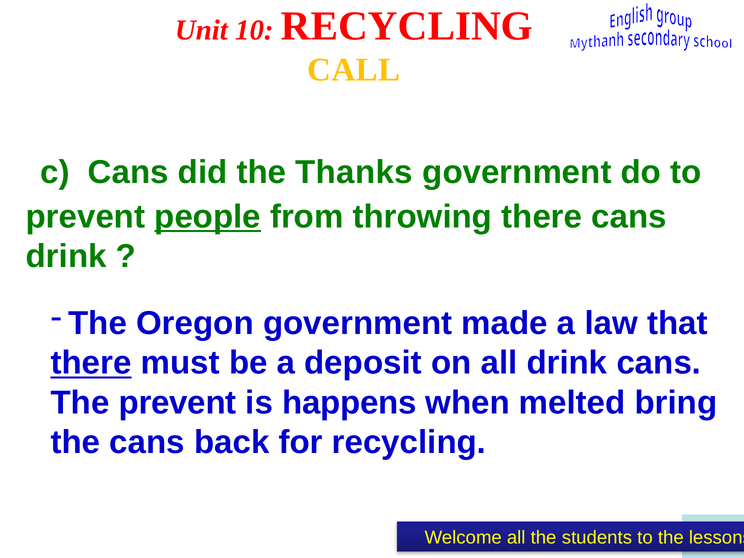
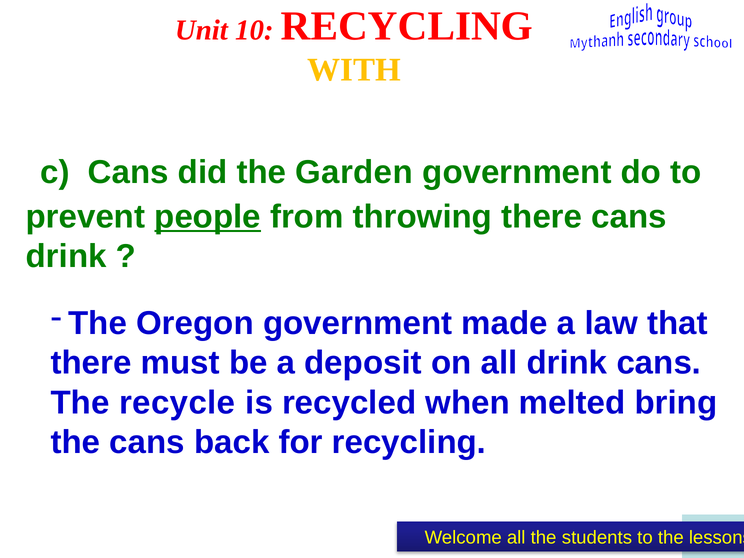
CALL: CALL -> WITH (354, 70)
Thanks: Thanks -> Garden (354, 173)
there underline: present -> none (91, 363)
The prevent: prevent -> recycle (177, 403)
happens: happens -> recycled (349, 403)
